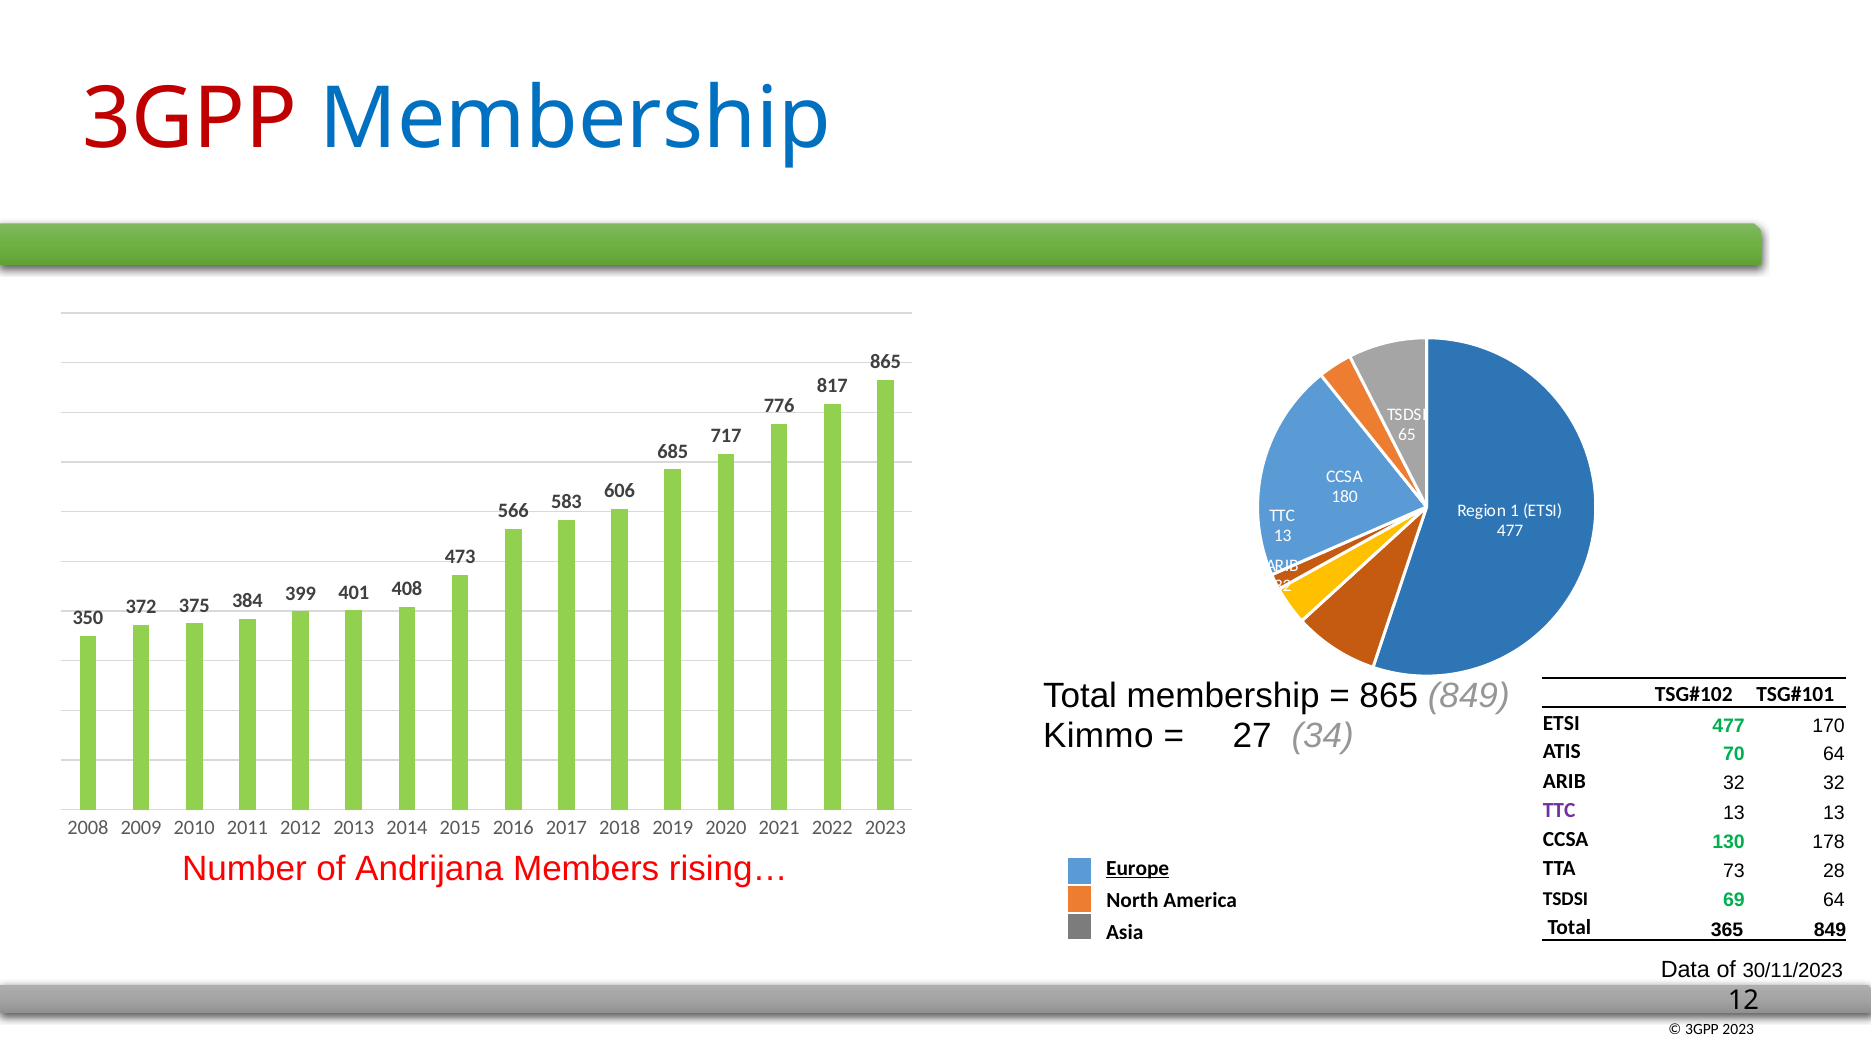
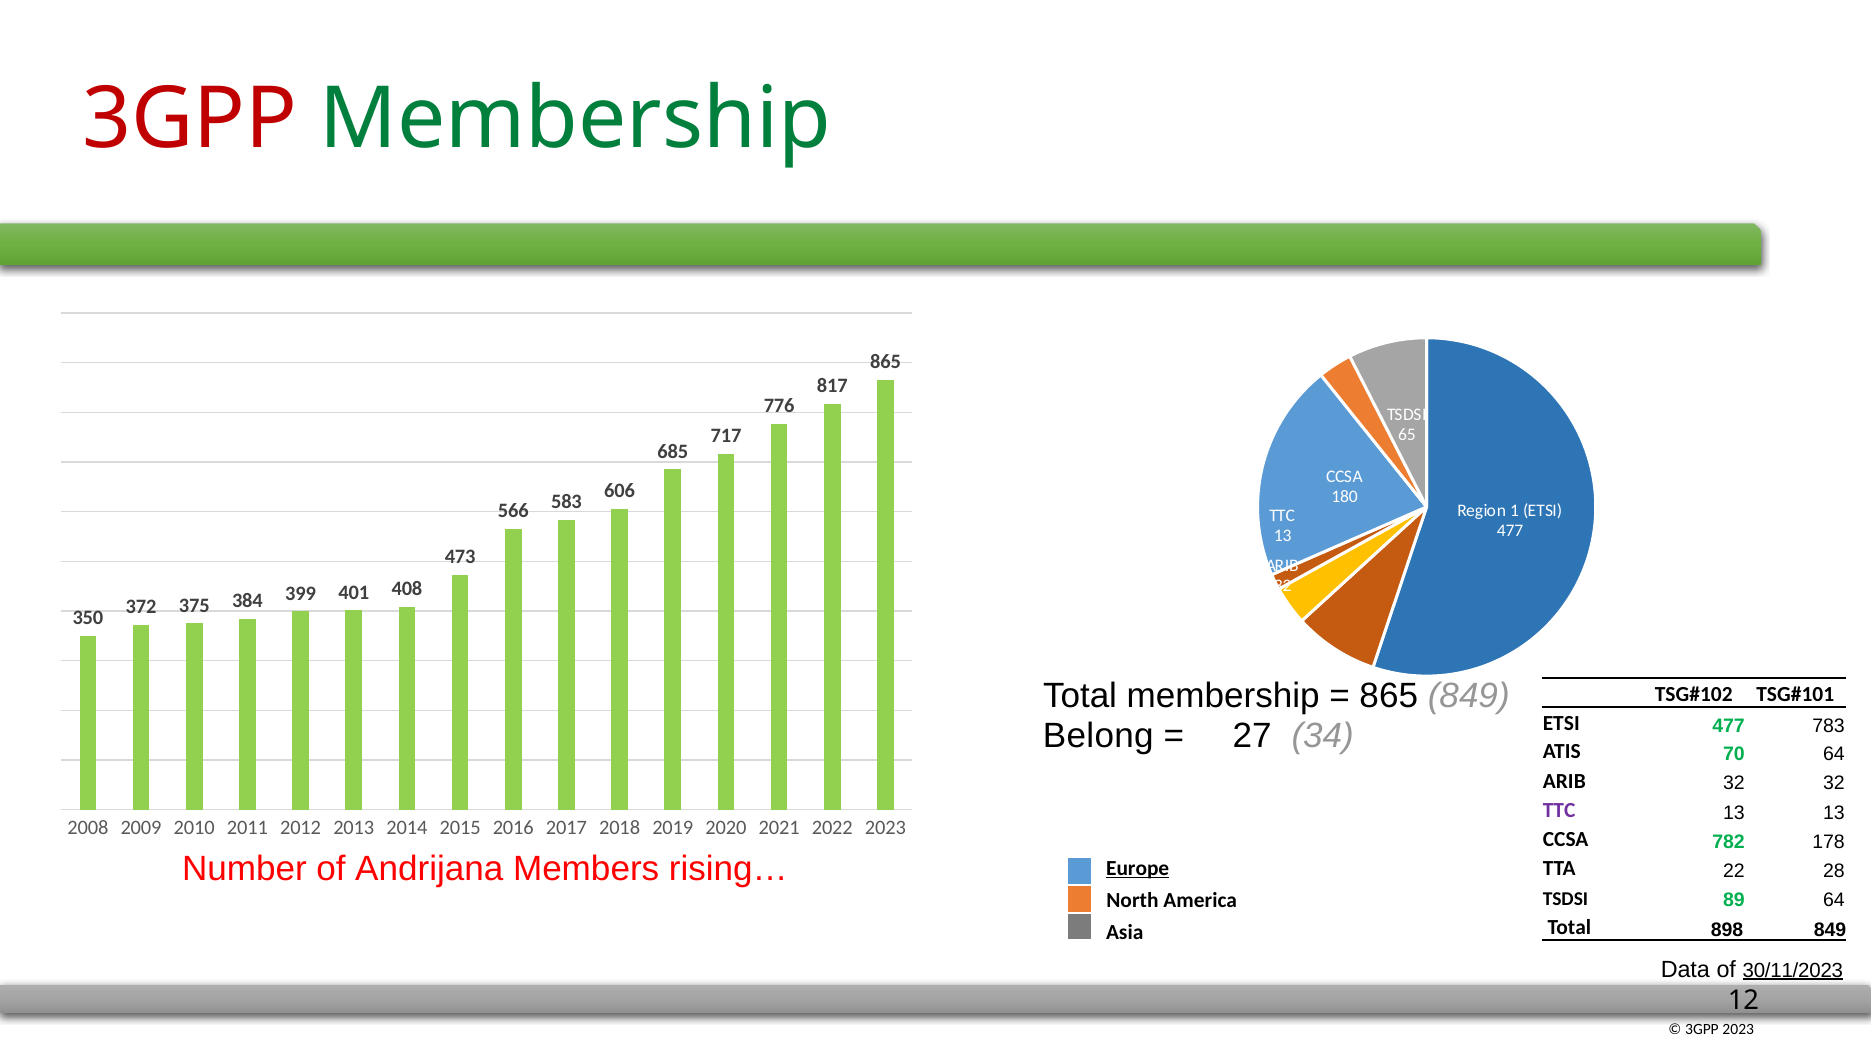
Membership colour: blue -> green (575, 119)
170: 170 -> 783 (1829, 725)
Kimmo: Kimmo -> Belong (1098, 735)
130: 130 -> 782 (1728, 841)
73: 73 -> 22 (1734, 871)
69: 69 -> 89 (1734, 900)
365: 365 -> 898 (1727, 929)
30/11/2023 underline: none -> present (1793, 970)
